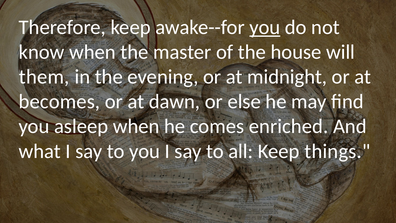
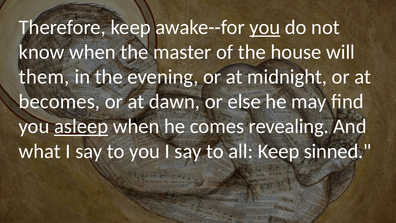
asleep underline: none -> present (81, 126)
enriched: enriched -> revealing (289, 126)
things: things -> sinned (338, 151)
